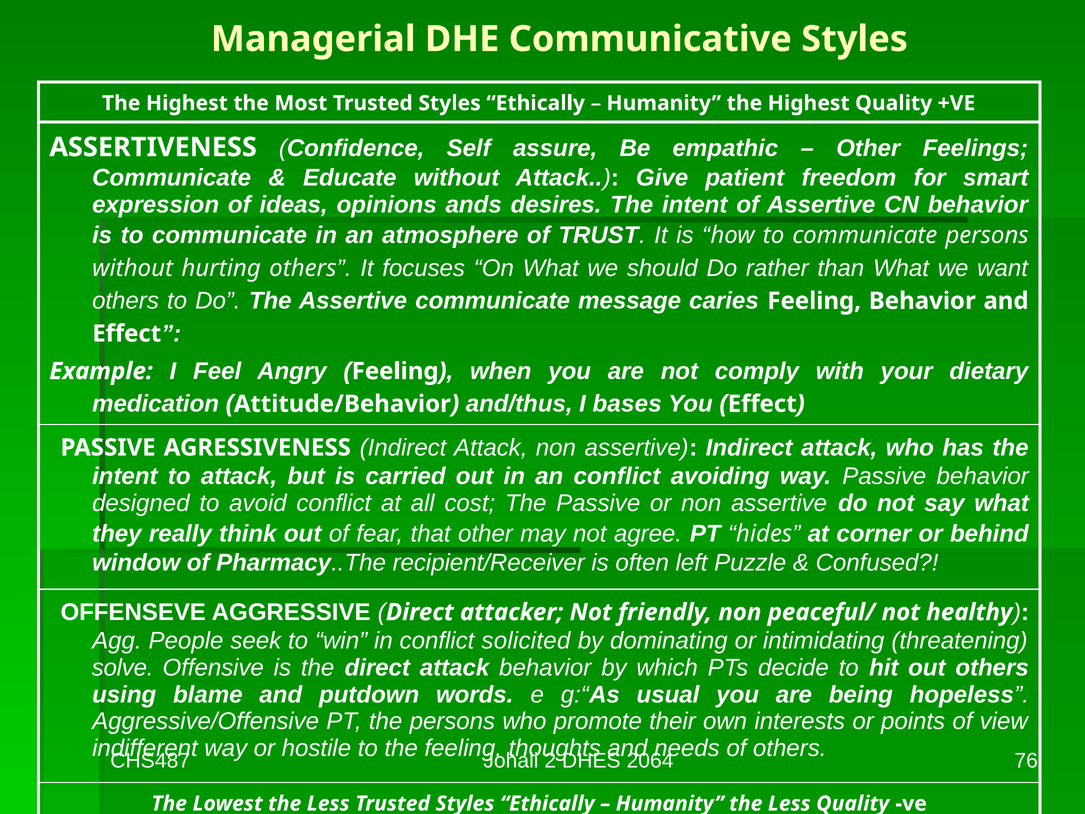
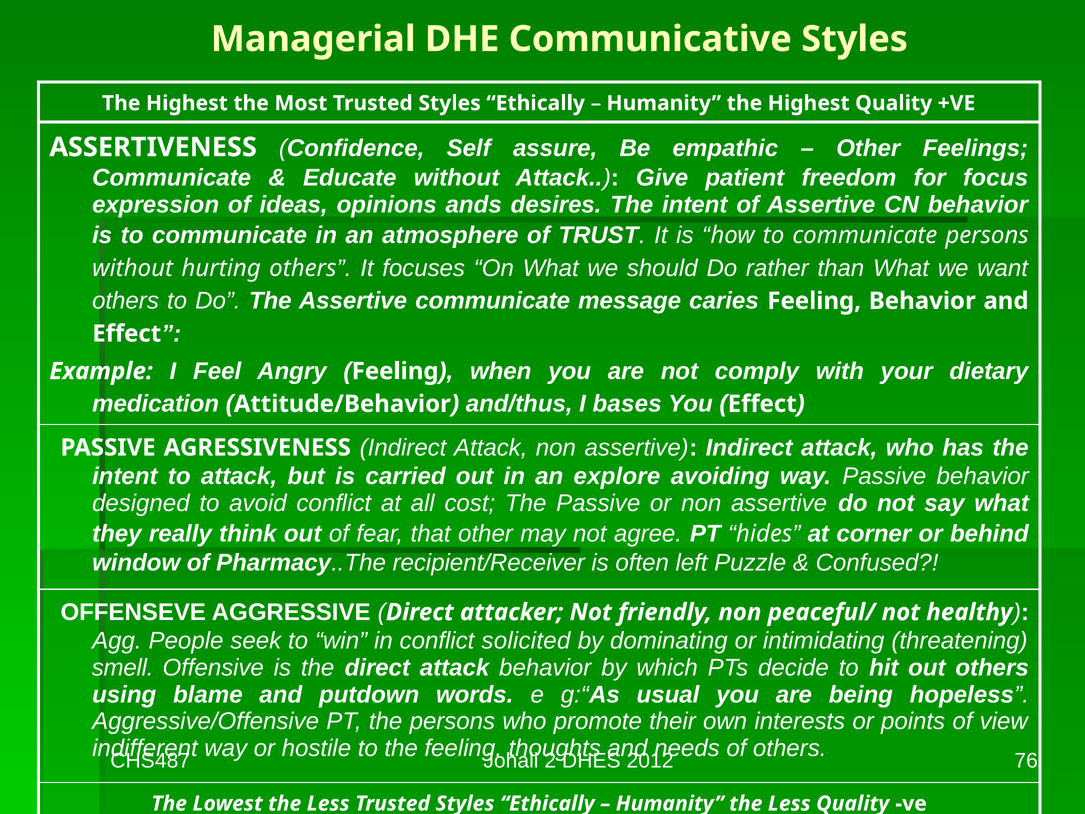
smart: smart -> focus (996, 178)
an conflict: conflict -> explore (617, 476)
solve: solve -> smell (123, 668)
2064: 2064 -> 2012 (650, 761)
